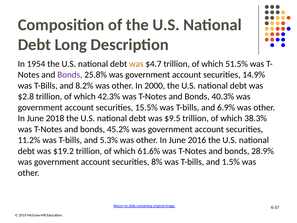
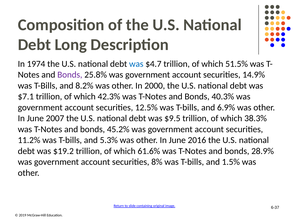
1954: 1954 -> 1974 (36, 64)
was colour: orange -> blue (136, 64)
$2.8: $2.8 -> $7.1 (26, 96)
15.5%: 15.5% -> 12.5% (146, 107)
2018: 2018 -> 2007 (55, 118)
